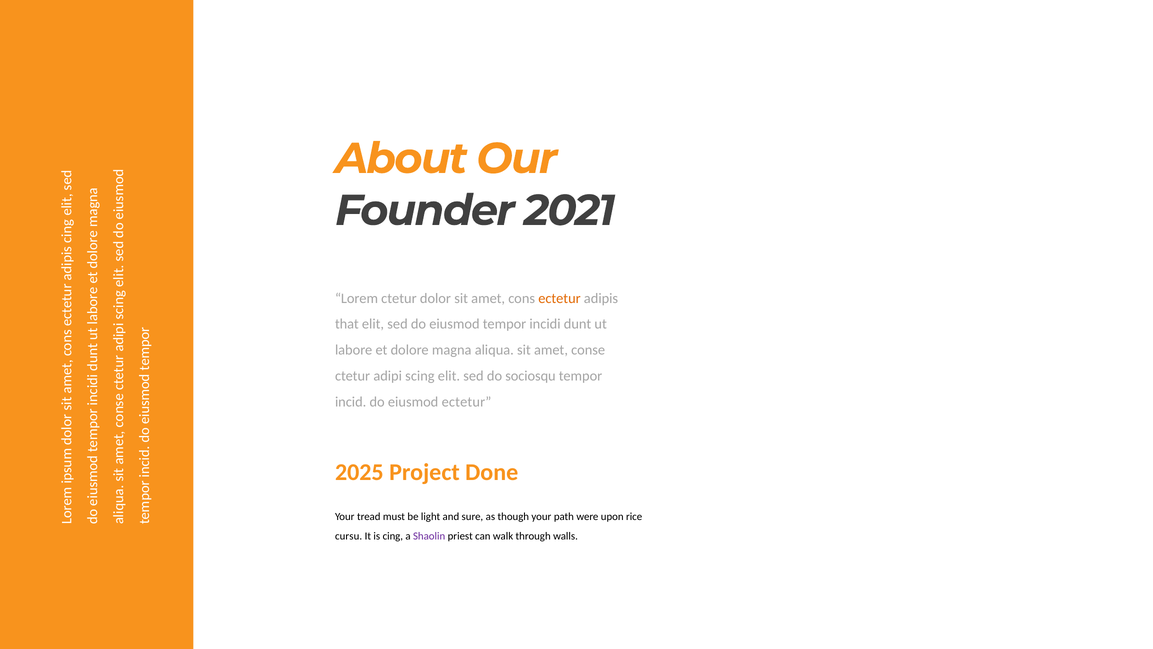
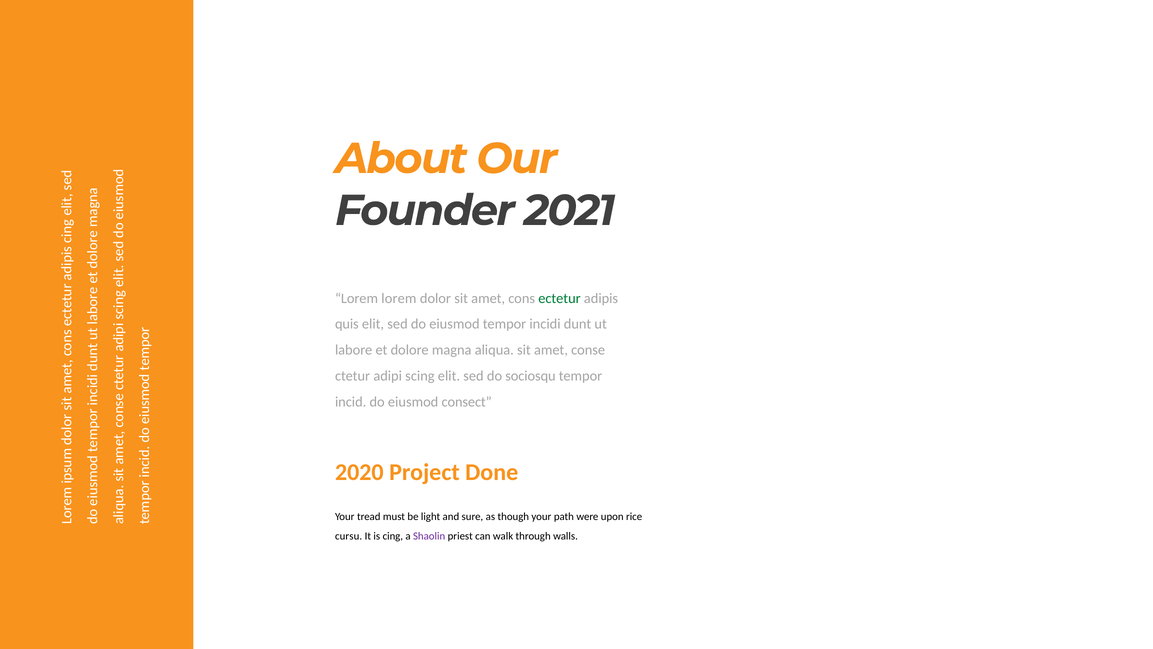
Lorem ctetur: ctetur -> lorem (399, 298)
ectetur colour: orange -> green (559, 298)
that: that -> quis (347, 324)
eiusmod ectetur: ectetur -> consect (467, 402)
2025: 2025 -> 2020 (359, 472)
